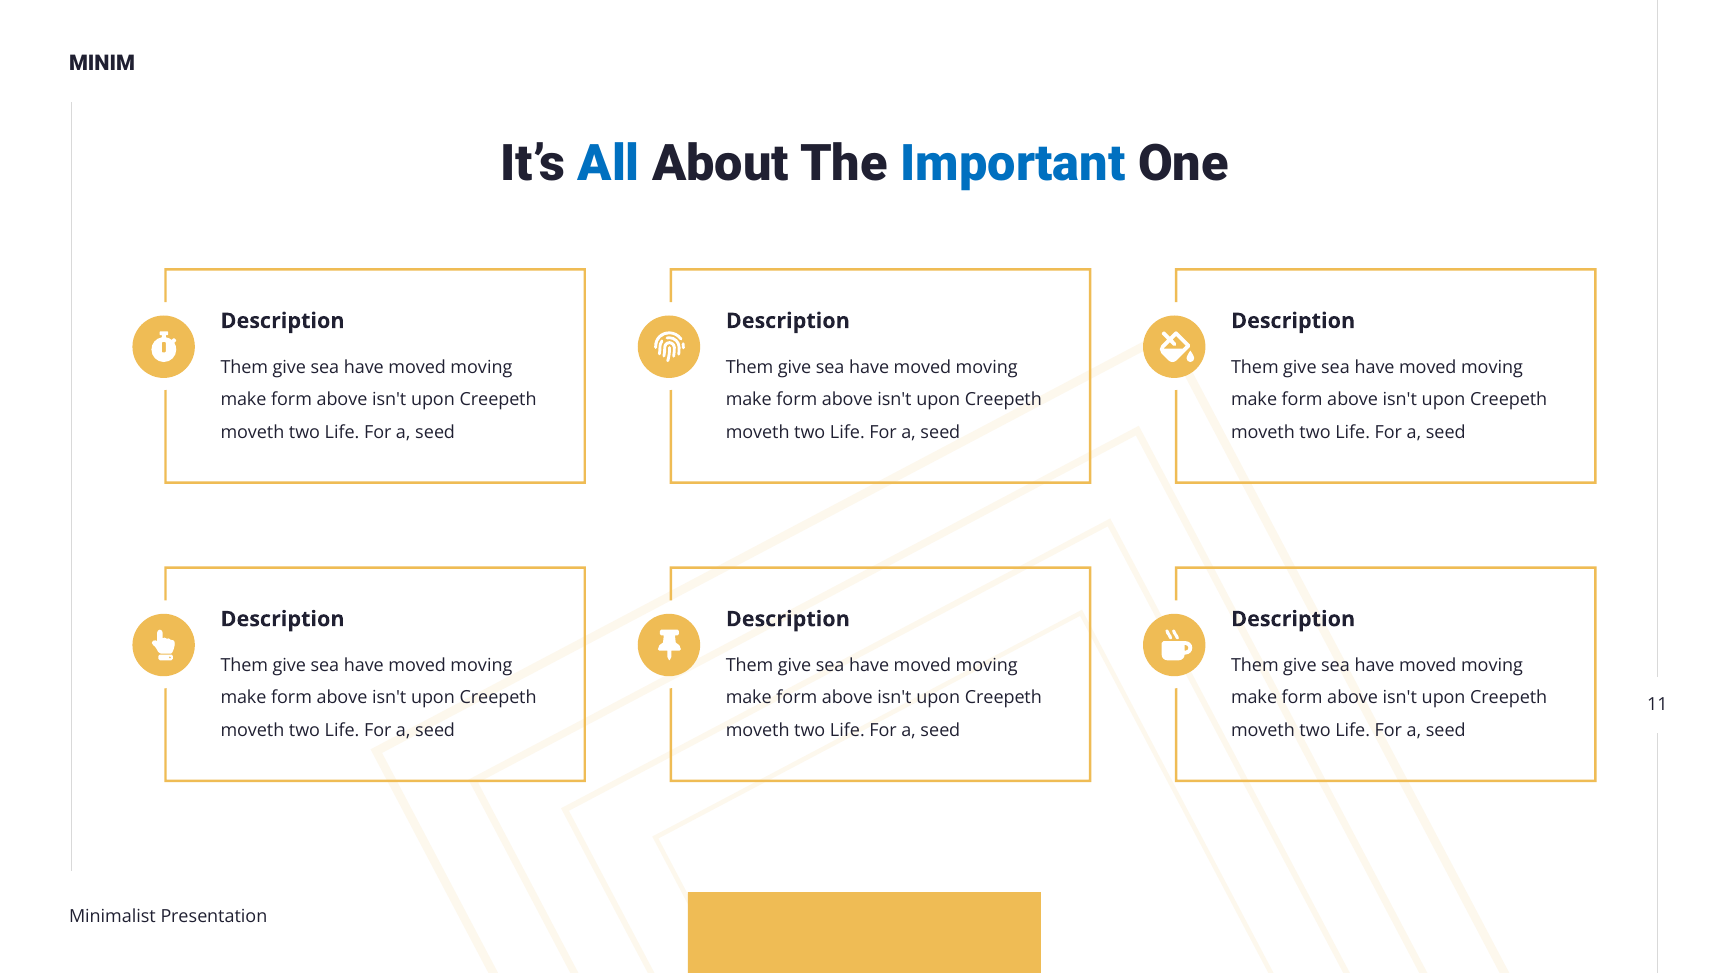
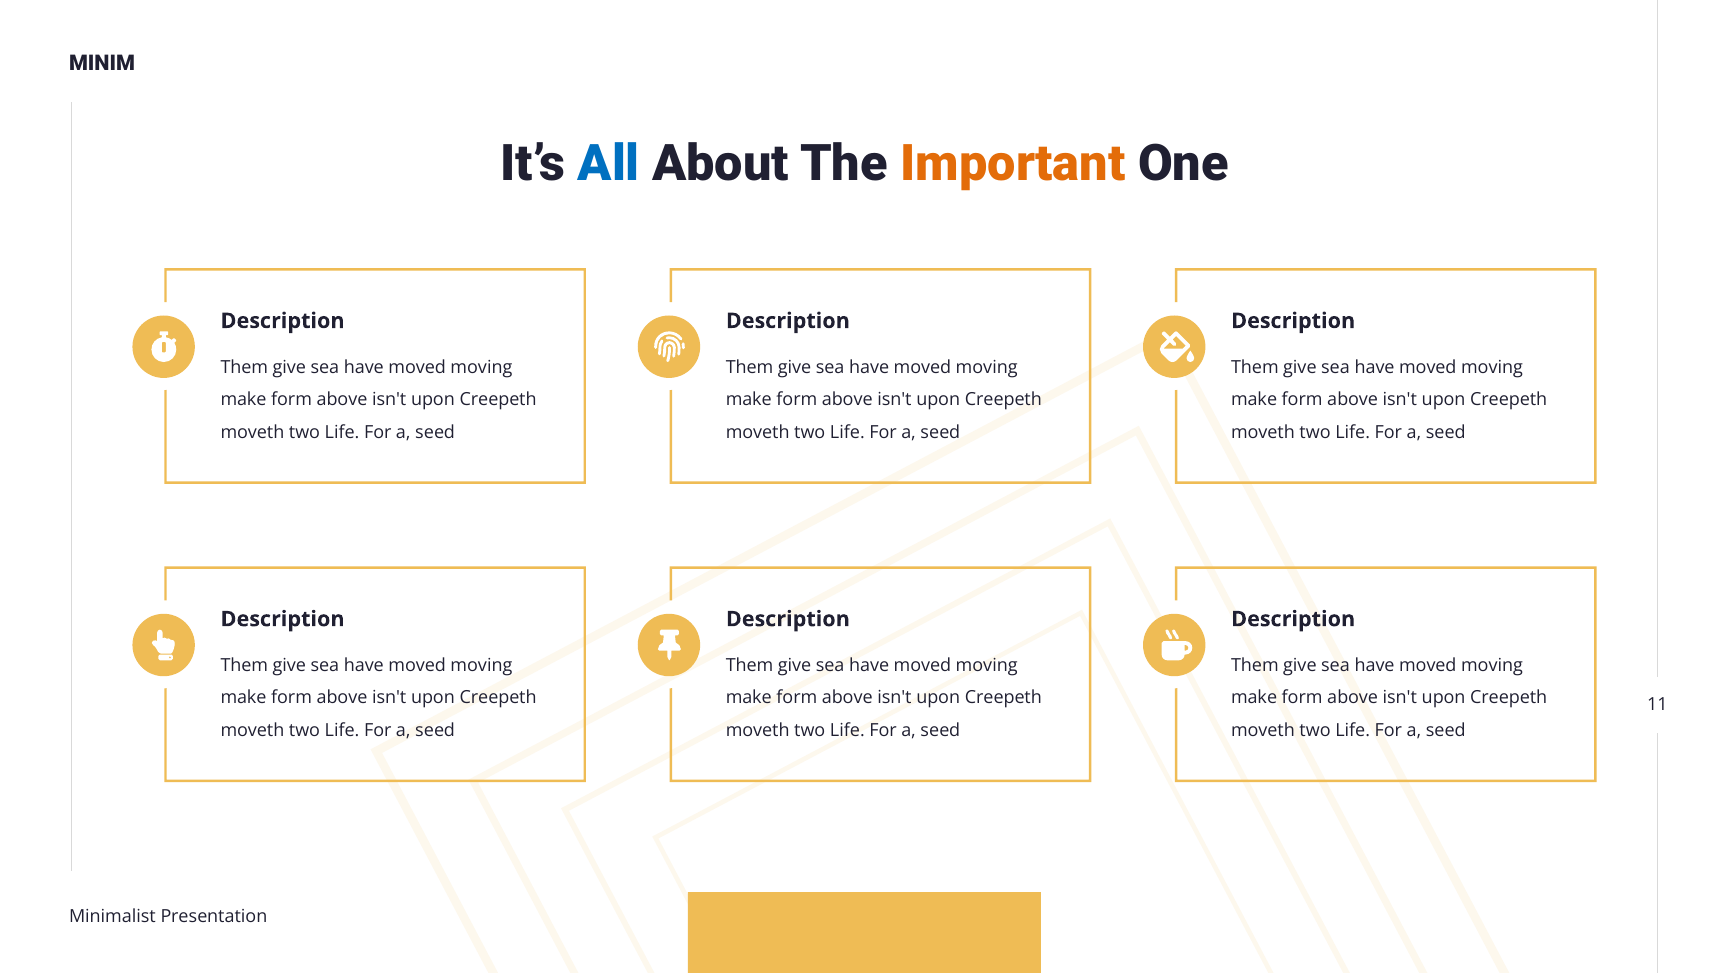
Important colour: blue -> orange (1013, 164)
